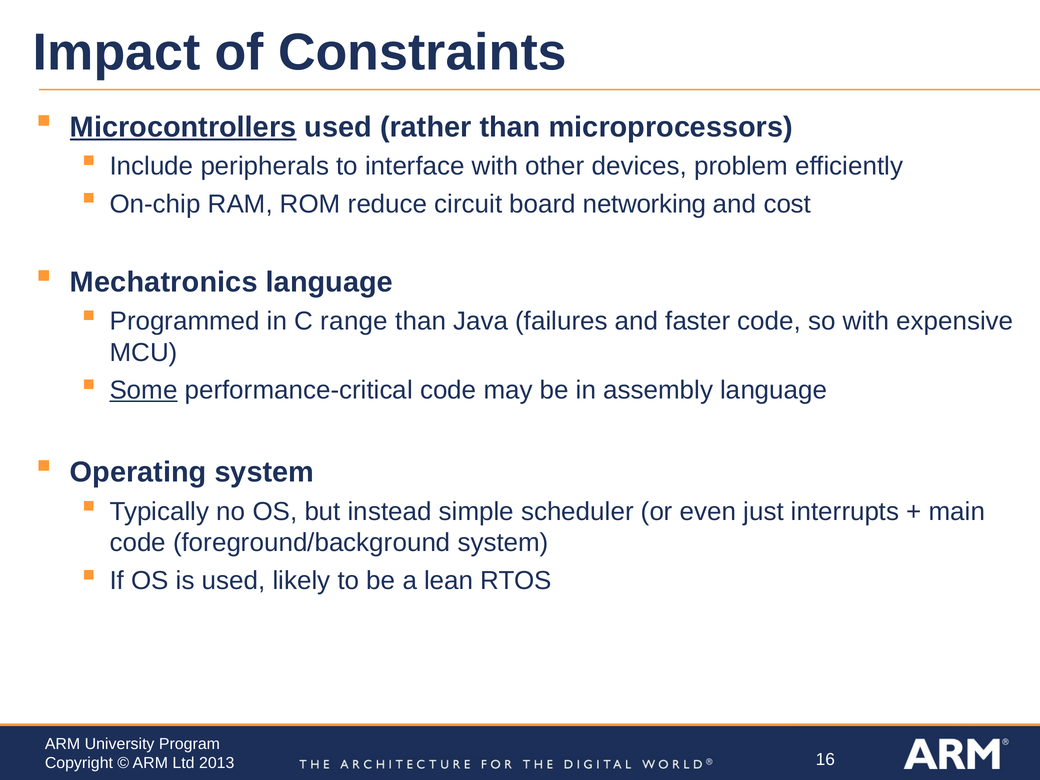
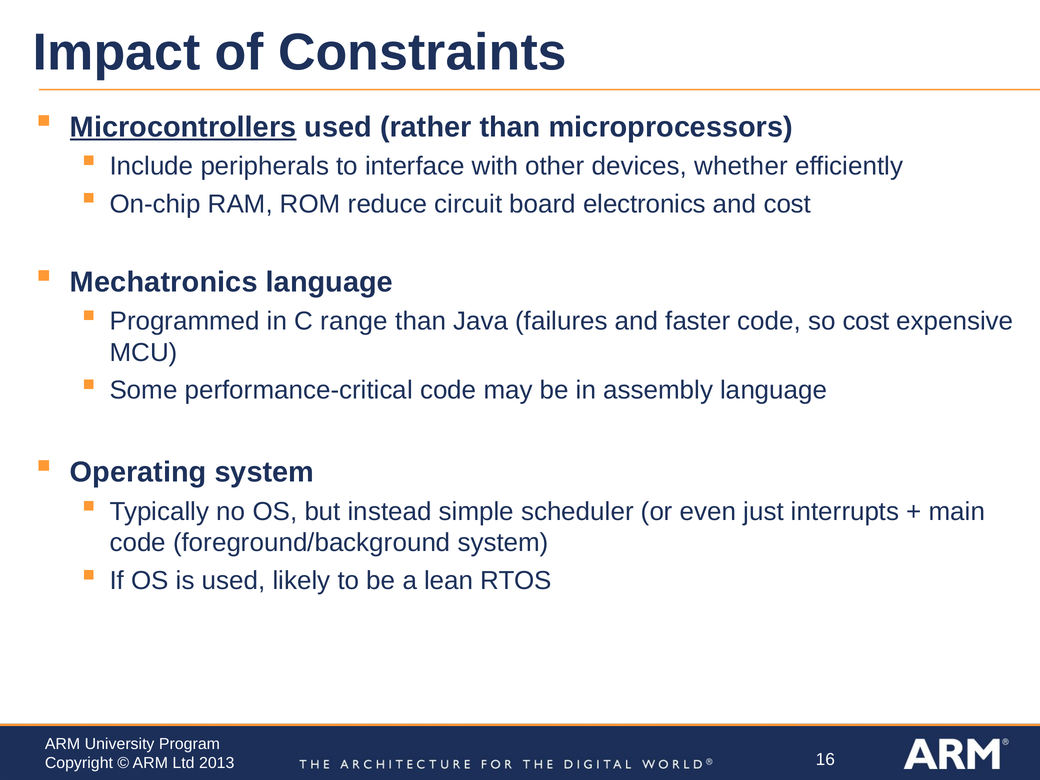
problem: problem -> whether (741, 166)
networking: networking -> electronics (645, 204)
so with: with -> cost (866, 321)
Some underline: present -> none (144, 390)
